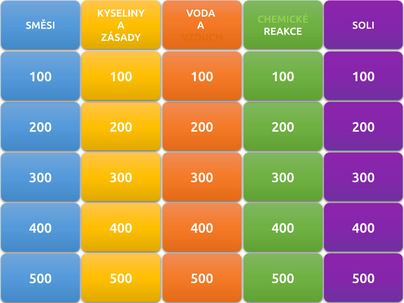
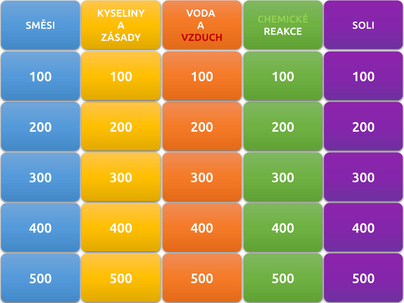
VZDUCH colour: orange -> red (202, 38)
